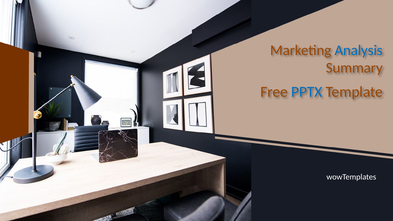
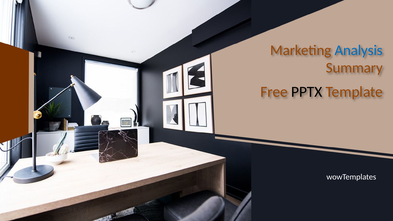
PPTX colour: blue -> black (307, 92)
